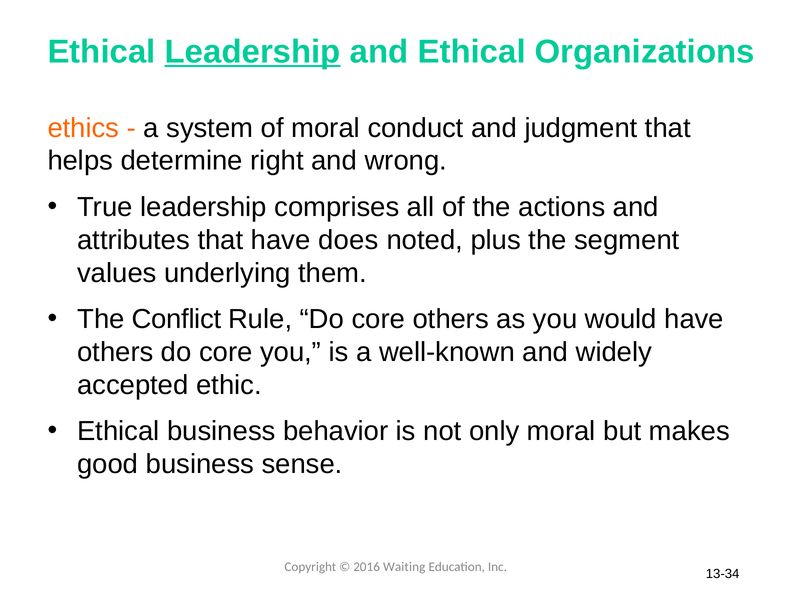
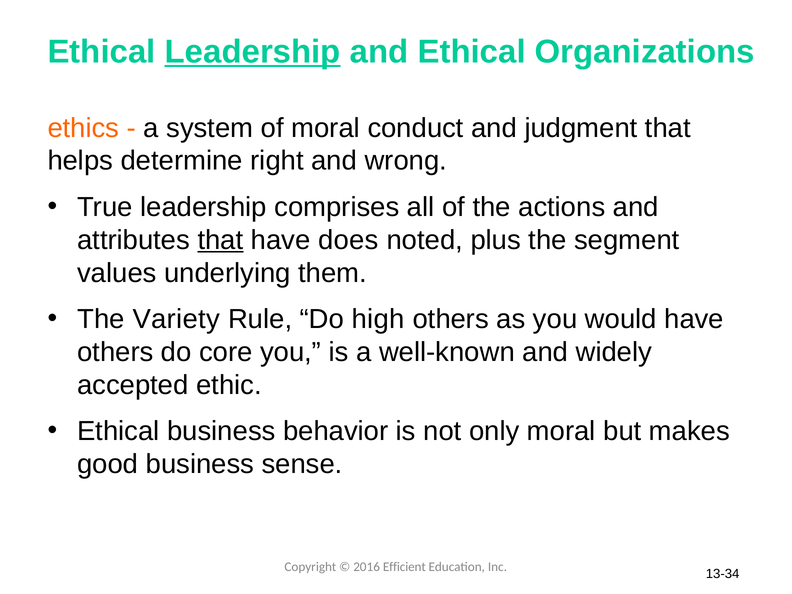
that underline: none -> present (220, 240)
Conflict: Conflict -> Variety (176, 319)
Rule Do core: core -> high (378, 319)
Waiting: Waiting -> Efficient (404, 567)
